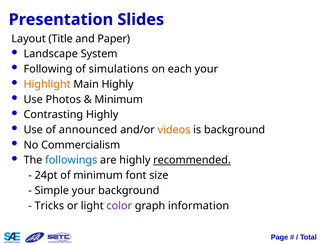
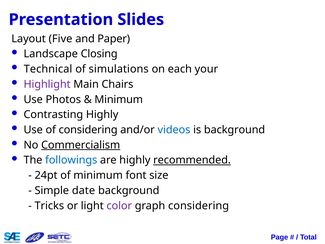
Title: Title -> Five (60, 39)
System: System -> Closing (99, 54)
Following: Following -> Technical (48, 69)
Highlight colour: orange -> purple (47, 84)
Main Highly: Highly -> Chairs (117, 84)
of announced: announced -> considering (88, 130)
videos colour: orange -> blue (174, 130)
Commercialism underline: none -> present (81, 145)
Simple your: your -> date (84, 190)
graph information: information -> considering (199, 205)
